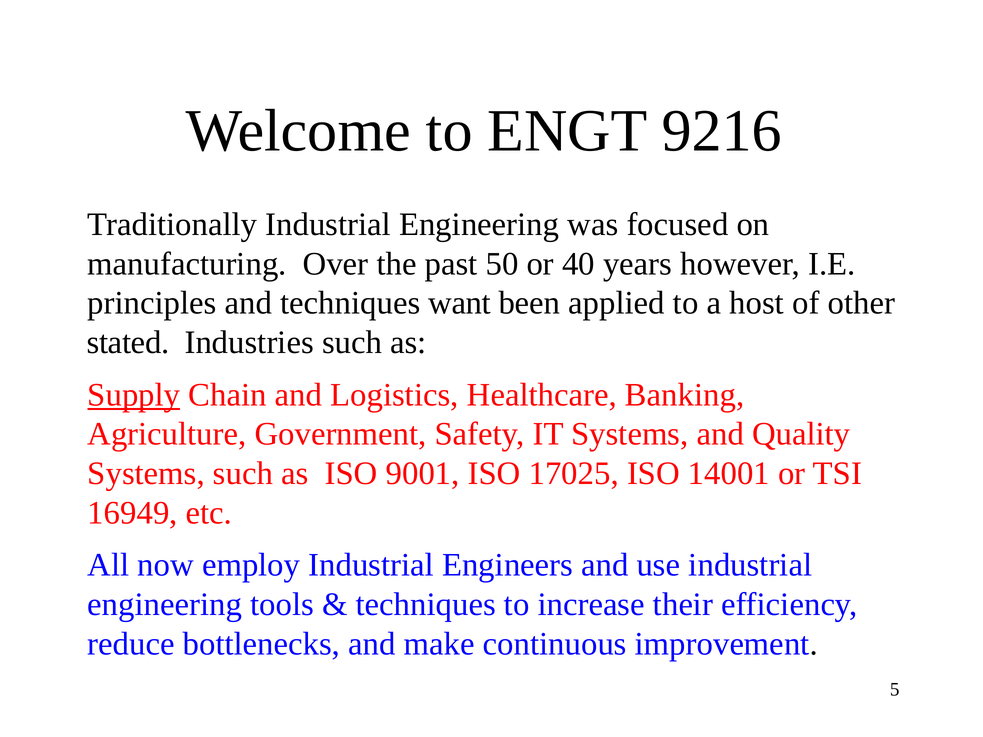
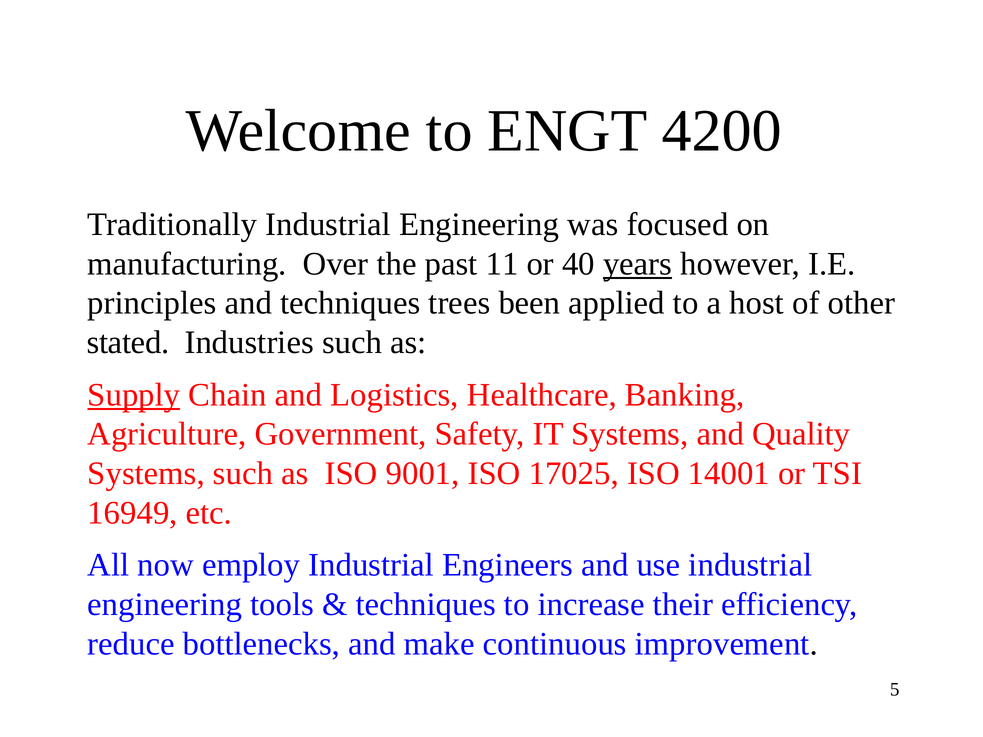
9216: 9216 -> 4200 (722, 131)
50: 50 -> 11 (502, 264)
years underline: none -> present (638, 264)
want: want -> trees (459, 303)
